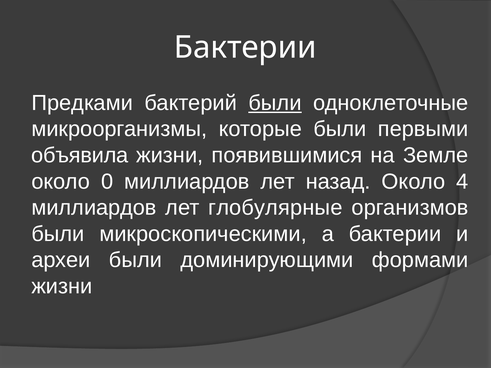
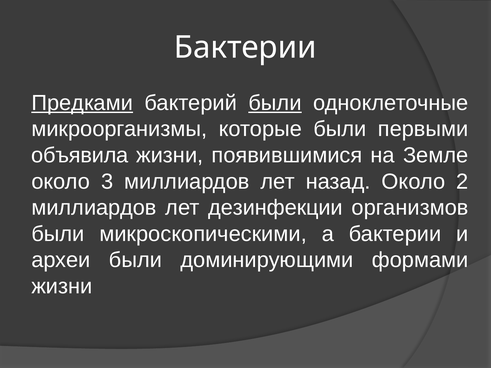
Предками underline: none -> present (82, 103)
0: 0 -> 3 (107, 182)
4: 4 -> 2 (462, 182)
глобулярные: глобулярные -> дезинфекции (276, 208)
